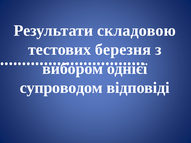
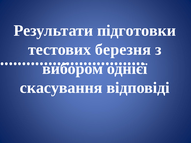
складовою: складовою -> підготовки (137, 31)
супроводом: супроводом -> скасування (61, 88)
